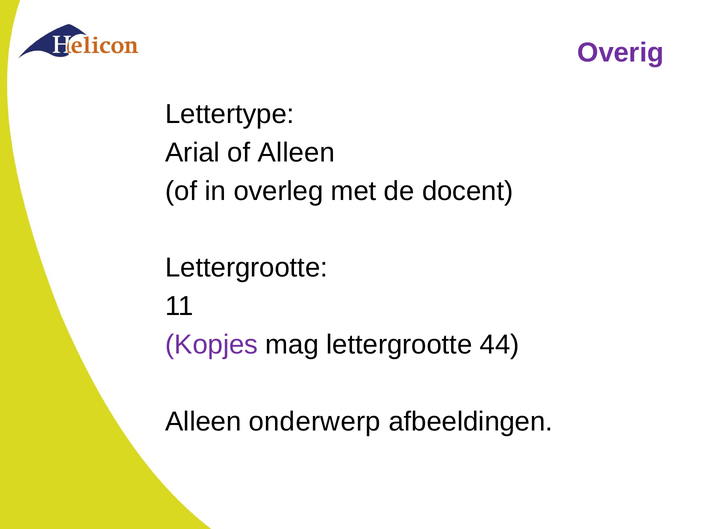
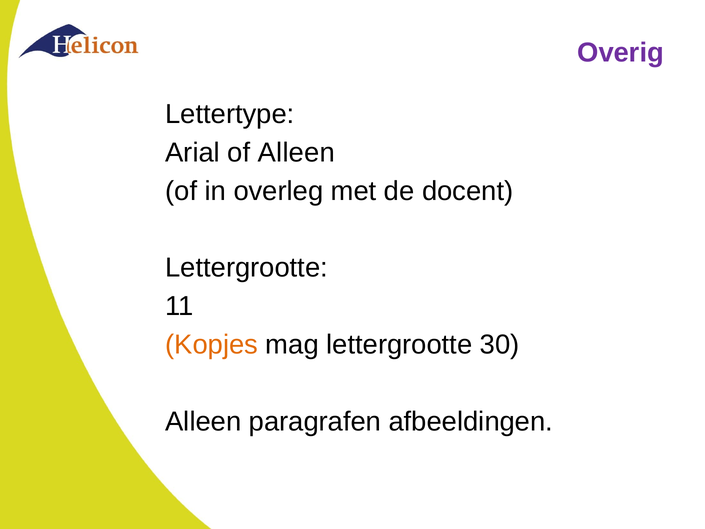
Kopjes colour: purple -> orange (212, 345)
44: 44 -> 30 (500, 345)
onderwerp: onderwerp -> paragrafen (315, 421)
